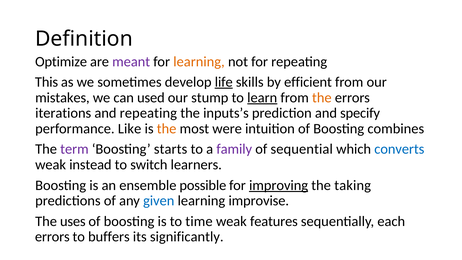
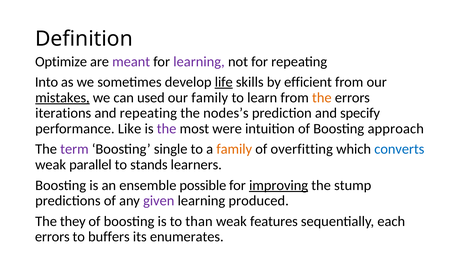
learning colour: orange -> purple (199, 62)
This: This -> Into (47, 82)
mistakes underline: none -> present (62, 98)
our stump: stump -> family (210, 98)
learn underline: present -> none (262, 98)
inputs’s: inputs’s -> nodes’s (226, 113)
the colour: orange -> purple (167, 129)
combines: combines -> approach (396, 129)
starts: starts -> single (171, 149)
family colour: purple -> orange (234, 149)
sequential: sequential -> overfitting (302, 149)
instead: instead -> parallel (90, 165)
switch: switch -> stands (149, 165)
taking: taking -> stump (353, 185)
given colour: blue -> purple (159, 201)
improvise: improvise -> produced (259, 201)
uses: uses -> they (73, 221)
time: time -> than (199, 221)
significantly: significantly -> enumerates (187, 237)
